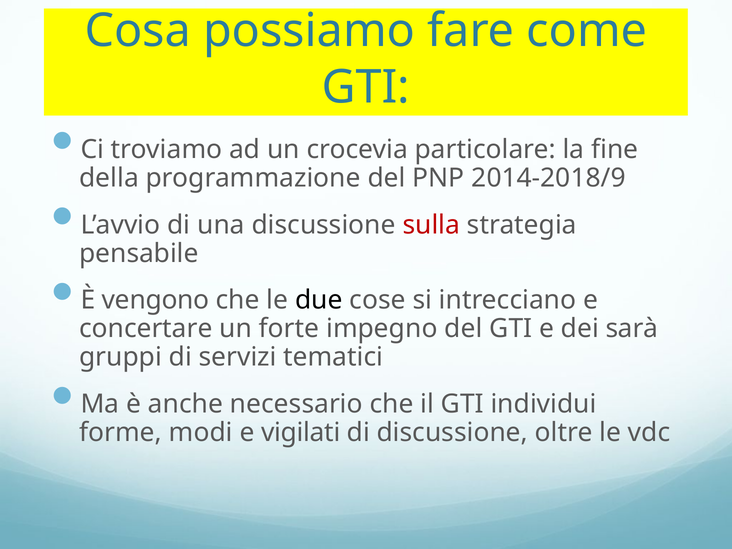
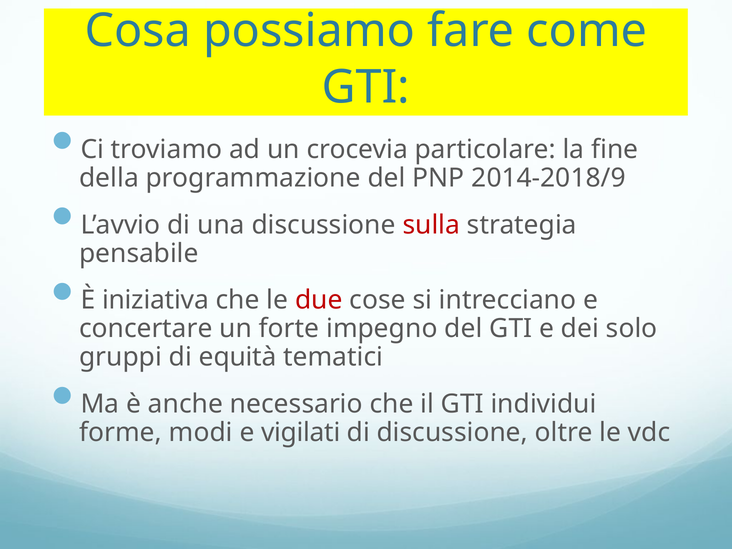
vengono: vengono -> iniziativa (156, 300)
due colour: black -> red (319, 300)
sarà: sarà -> solo (632, 329)
servizi: servizi -> equità (238, 357)
